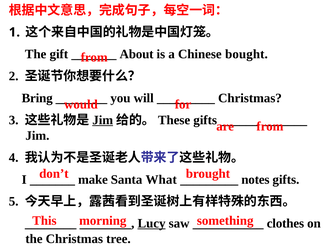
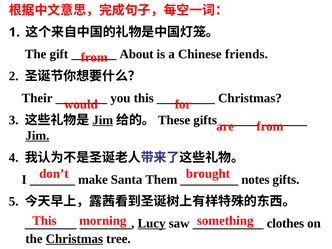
bought: bought -> friends (246, 54)
Bring: Bring -> Their (37, 98)
you will: will -> this (144, 98)
Jim underline: none -> present (37, 136)
What: What -> Them (161, 179)
Christmas underline: none -> present (74, 239)
